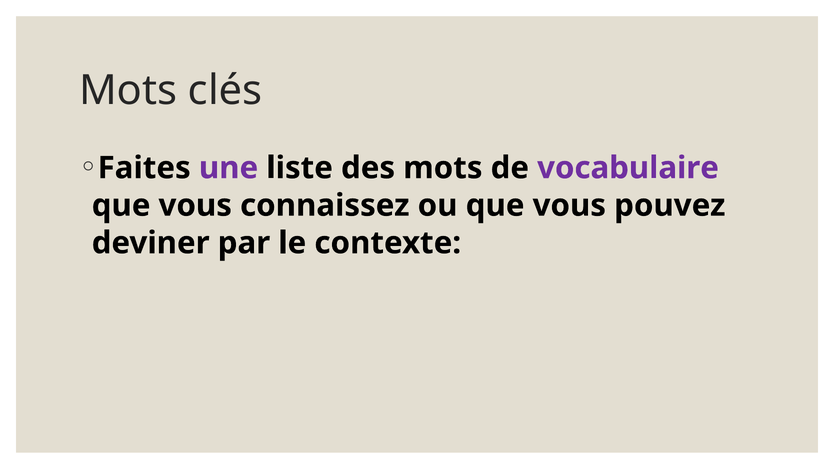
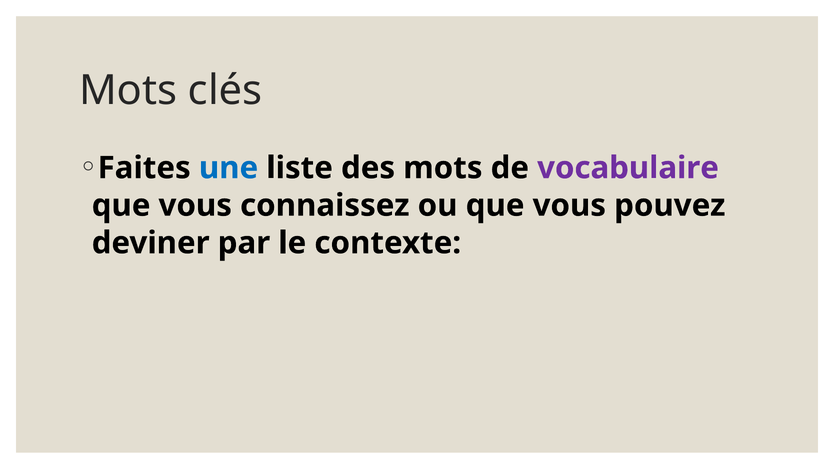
une colour: purple -> blue (229, 168)
